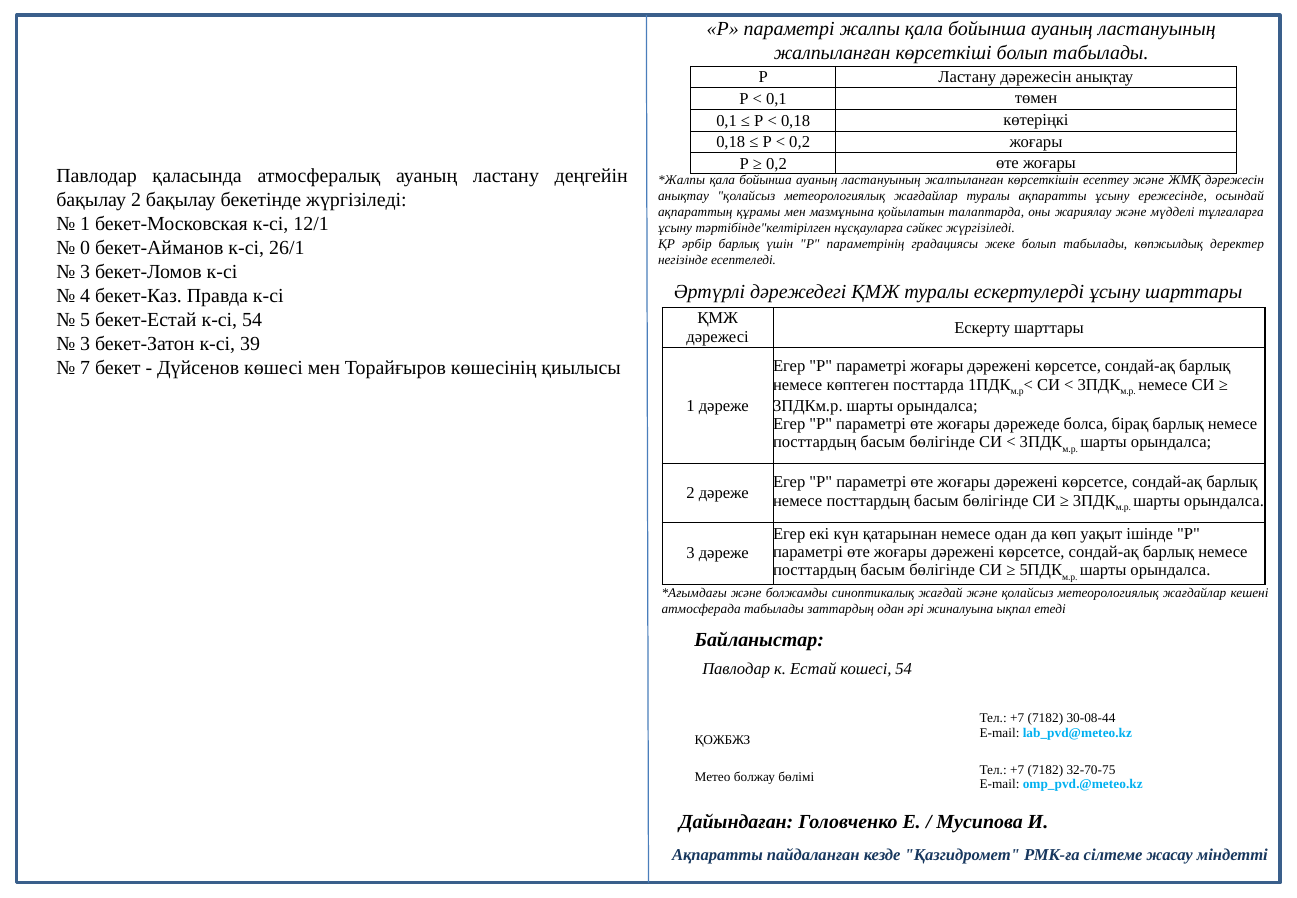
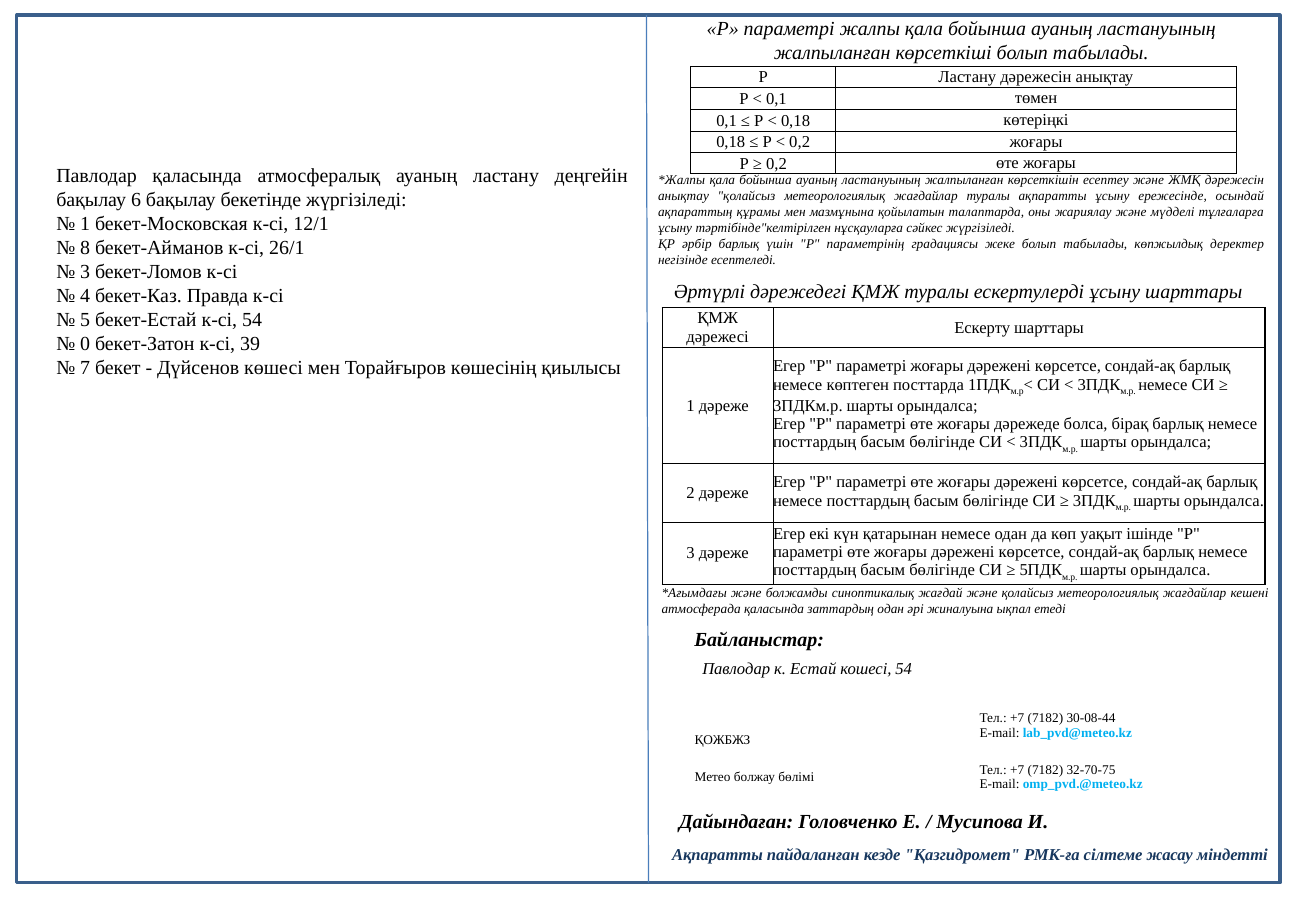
бақылау 2: 2 -> 6 (136, 200)
0: 0 -> 8 (85, 248)
3: 3 -> 0 (85, 343)
атмосферада табылады: табылады -> қаласында (774, 609)
